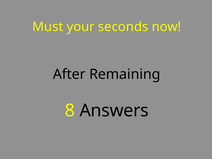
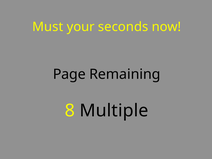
After: After -> Page (69, 74)
Answers: Answers -> Multiple (114, 111)
